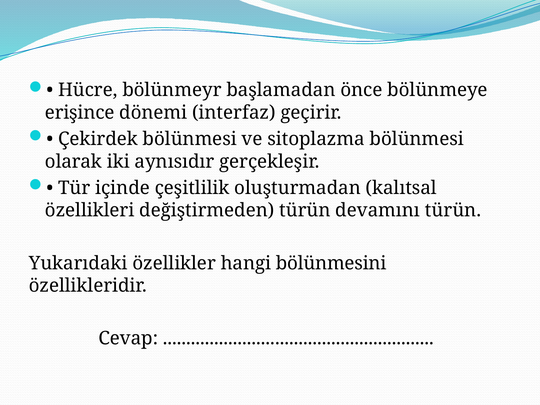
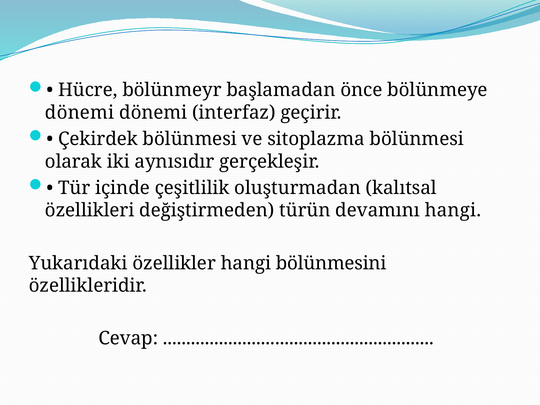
erişince: erişince -> dönemi (80, 113)
devamını türün: türün -> hangi (453, 210)
